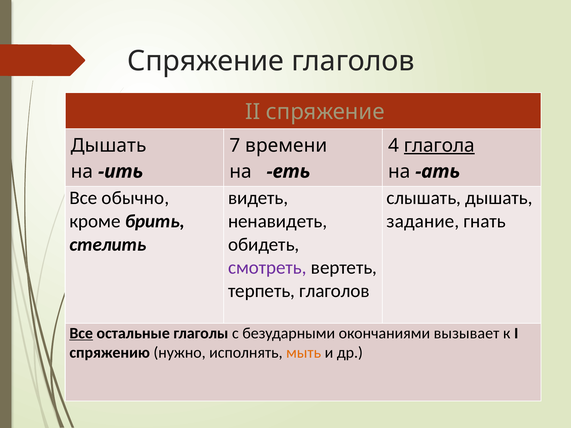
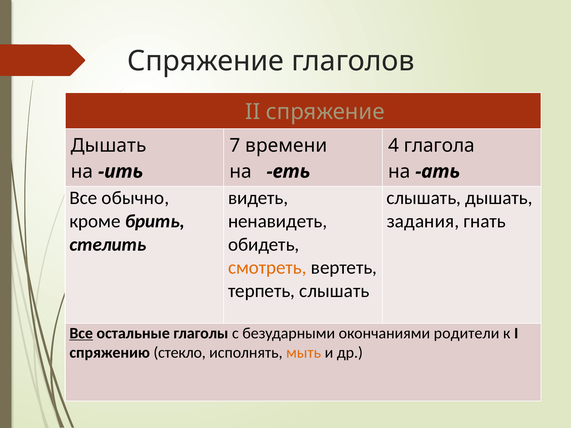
глагола underline: present -> none (439, 146)
задание: задание -> задания (423, 221)
смотреть colour: purple -> orange (267, 268)
терпеть глаголов: глаголов -> слышать (334, 291)
вызывает: вызывает -> родители (467, 333)
нужно: нужно -> стекло (180, 353)
